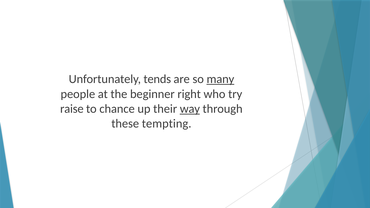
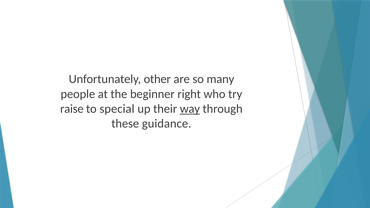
tends: tends -> other (157, 79)
many underline: present -> none (220, 79)
chance: chance -> special (117, 109)
tempting: tempting -> guidance (167, 124)
